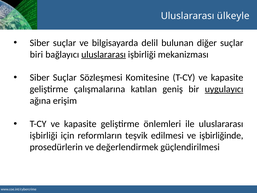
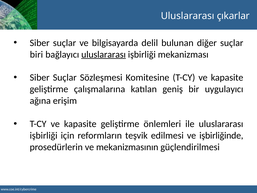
ülkeyle: ülkeyle -> çıkarlar (233, 16)
uygulayıcı underline: present -> none (224, 89)
değerlendirmek: değerlendirmek -> mekanizmasının (127, 147)
